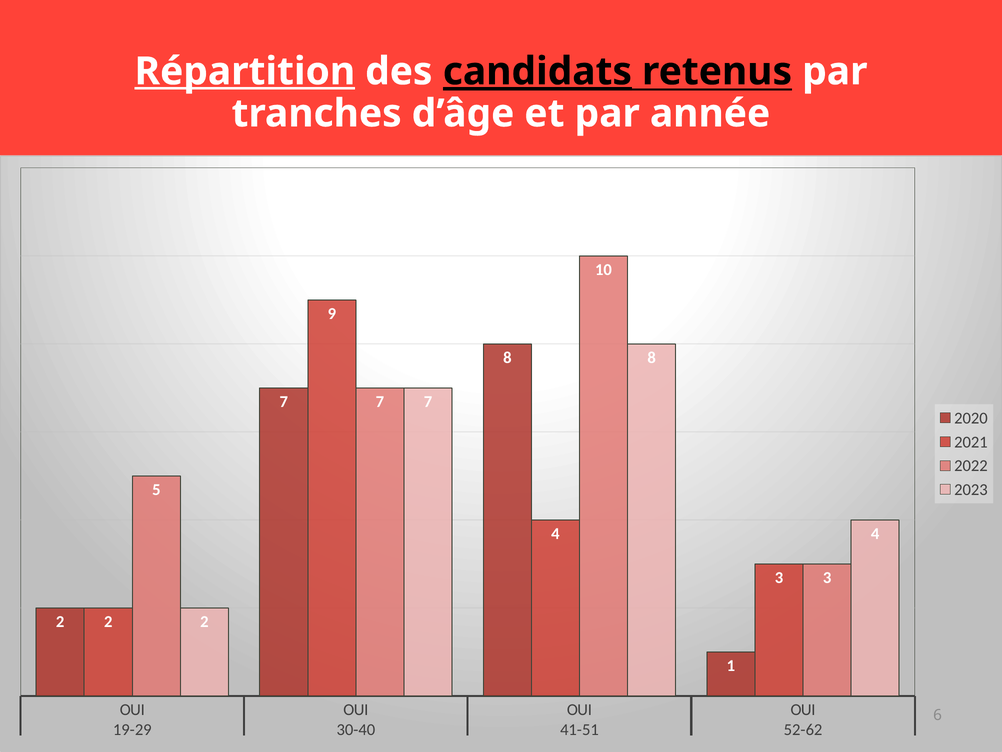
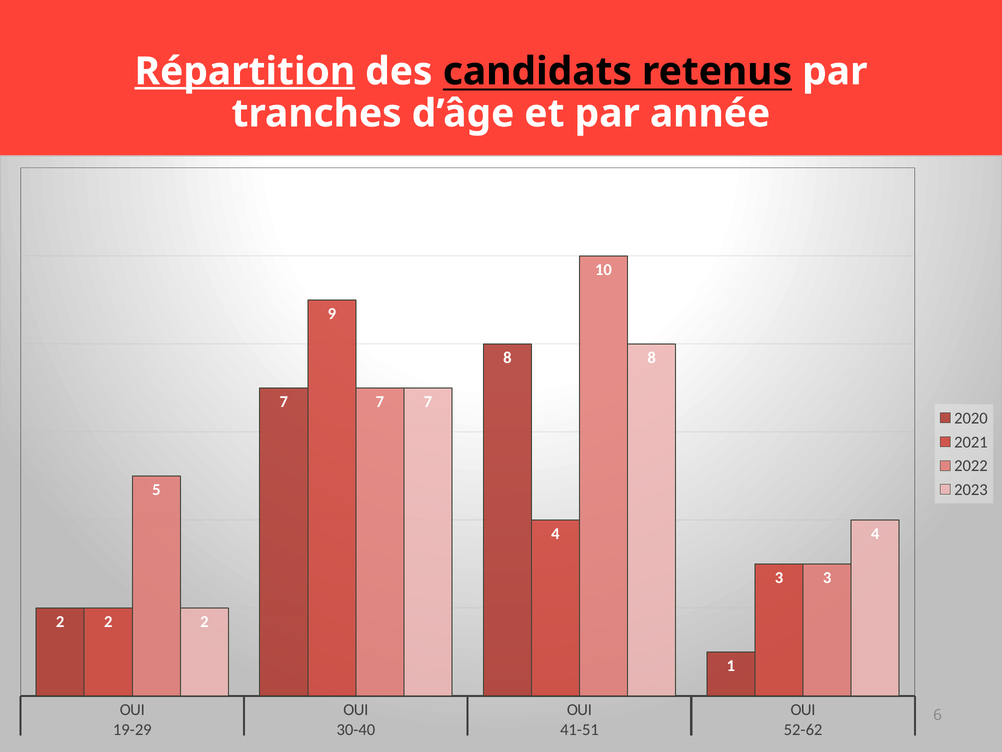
candidats underline: present -> none (537, 71)
